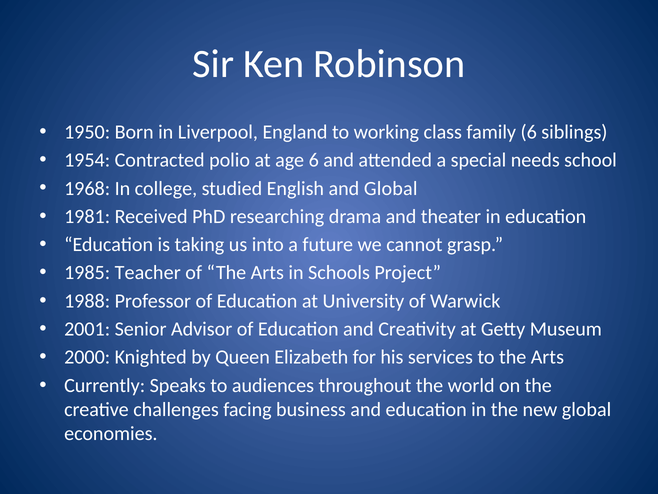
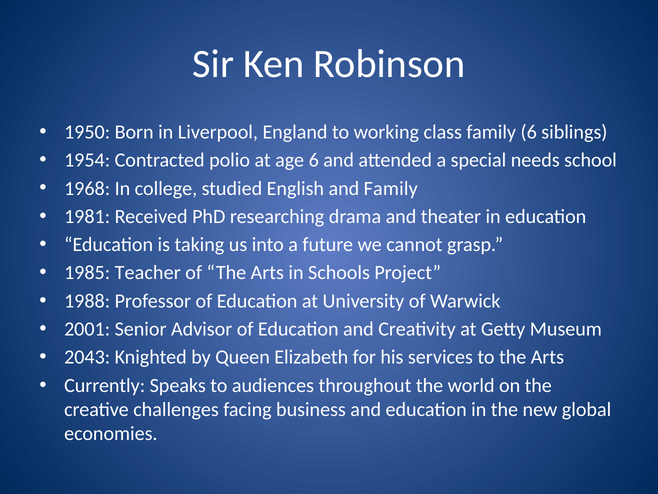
and Global: Global -> Family (391, 188)
2000: 2000 -> 2043 (87, 357)
